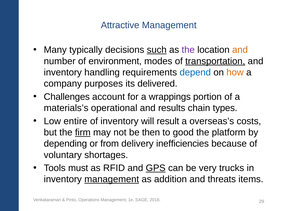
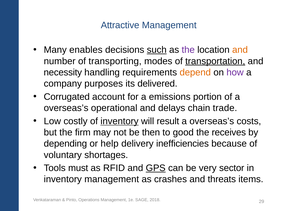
typically: typically -> enables (86, 50)
environment: environment -> transporting (115, 61)
inventory: inventory -> necessity (63, 72)
depend colour: blue -> orange (195, 72)
how colour: orange -> purple (235, 72)
Challenges: Challenges -> Corrugated (67, 97)
wrappings: wrappings -> emissions (170, 97)
materials’s: materials’s -> overseas’s (66, 108)
results: results -> delays (172, 108)
types: types -> trade (225, 108)
entire: entire -> costly (76, 121)
inventory underline: none -> present (120, 121)
firm underline: present -> none (83, 132)
platform: platform -> receives (229, 132)
from: from -> help (110, 143)
trucks: trucks -> sector (232, 168)
management underline: present -> none (112, 179)
addition: addition -> crashes (170, 179)
